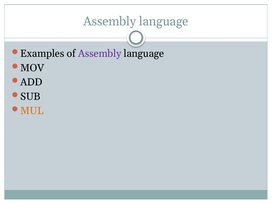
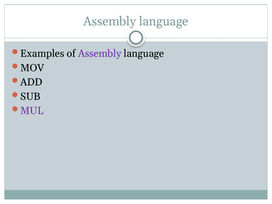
MUL colour: orange -> purple (32, 111)
